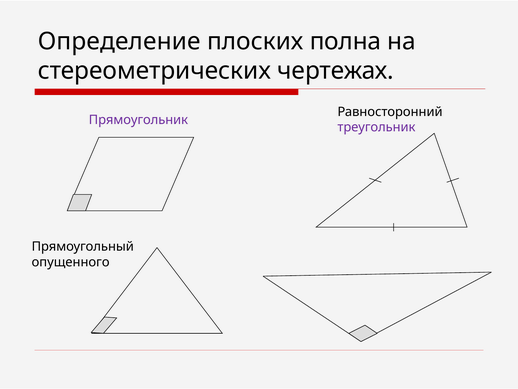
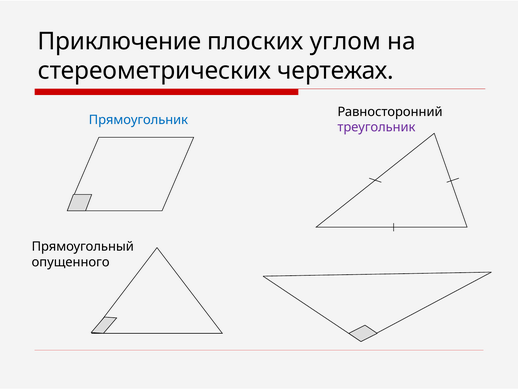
Определение: Определение -> Приключение (119, 41)
полна: полна -> углом (345, 41)
Прямоугольник colour: purple -> blue (138, 120)
